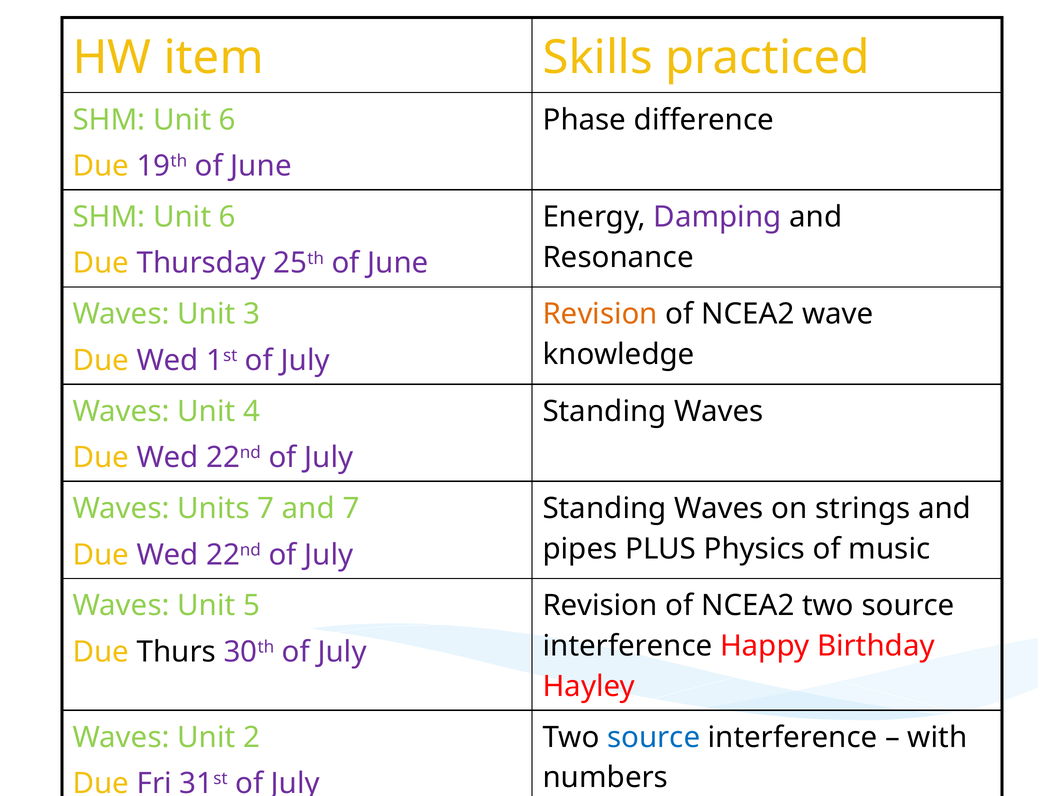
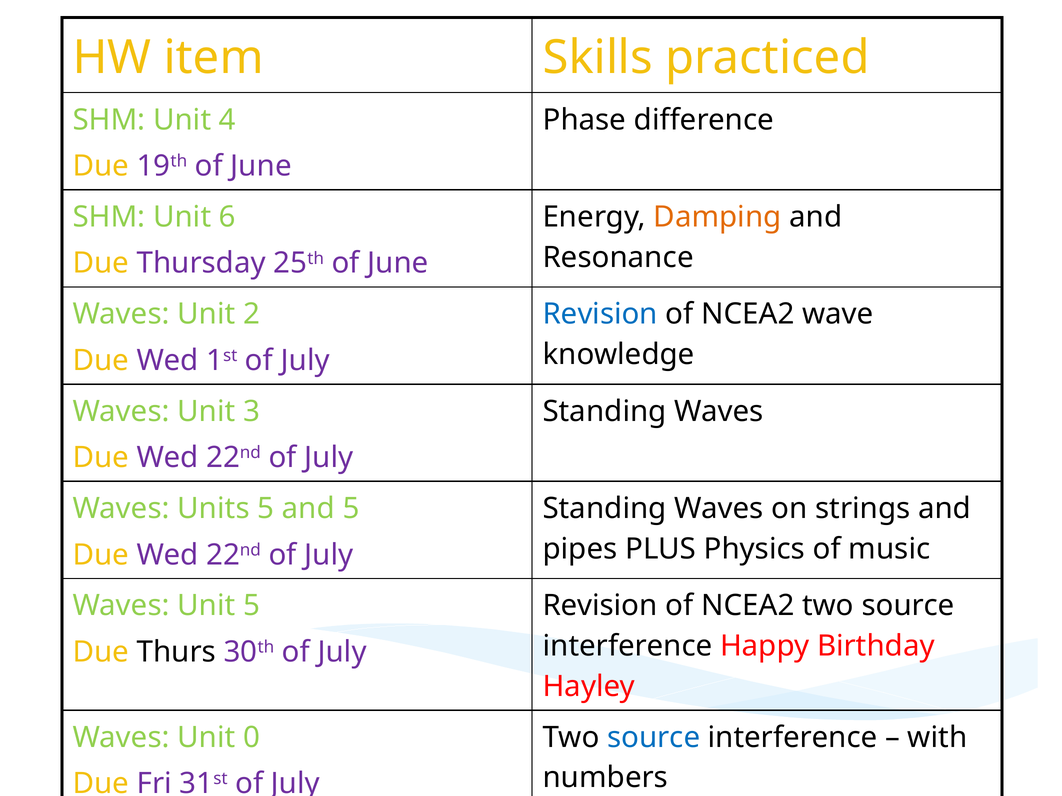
6: 6 -> 4 (227, 120)
Damping colour: purple -> orange (717, 217)
3: 3 -> 2 (252, 314)
Revision colour: orange -> blue (600, 314)
4: 4 -> 3 (252, 412)
Units 7: 7 -> 5 (266, 509)
and 7: 7 -> 5 (351, 509)
2: 2 -> 0 (252, 738)
